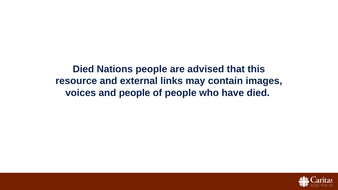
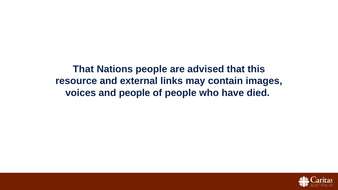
Died: Died -> That (83, 69)
